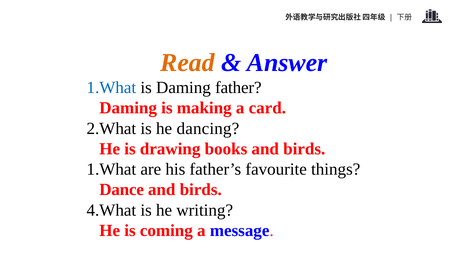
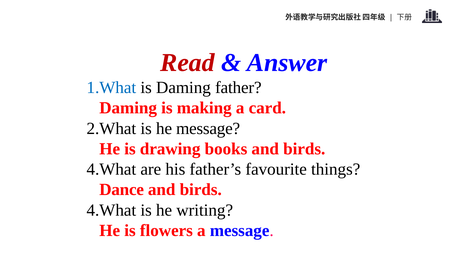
Read colour: orange -> red (187, 63)
he dancing: dancing -> message (208, 129)
1.What: 1.What -> 4.What (111, 170)
coming: coming -> flowers (166, 231)
